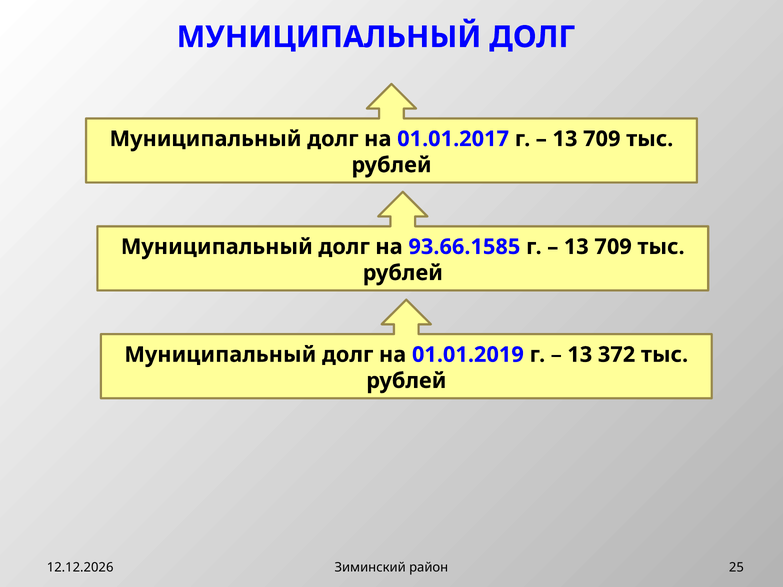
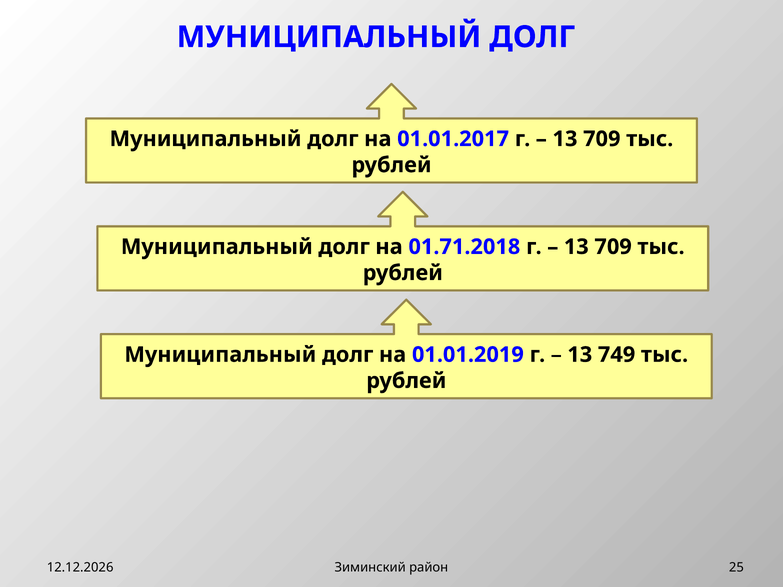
93.66.1585: 93.66.1585 -> 01.71.2018 (464, 247)
372: 372 -> 749 (617, 355)
